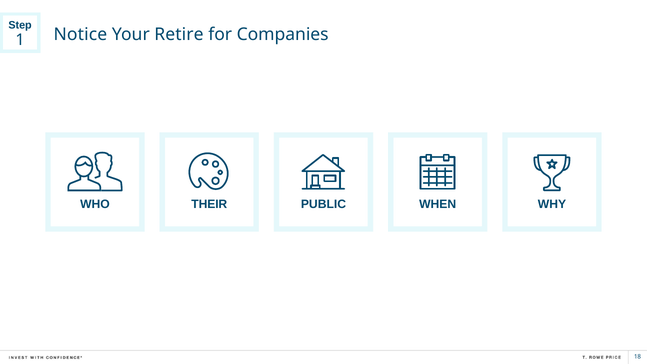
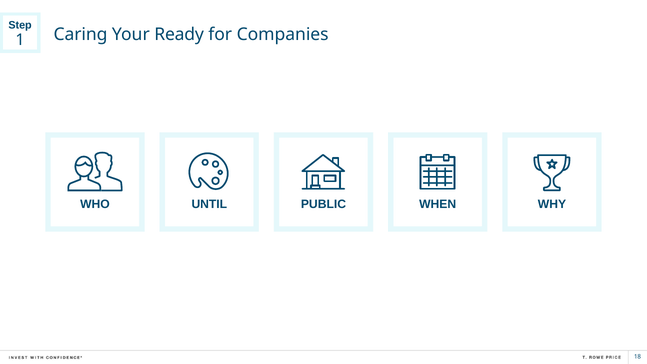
Notice: Notice -> Caring (80, 34)
Retire: Retire -> Ready (179, 34)
THEIR: THEIR -> UNTIL (209, 204)
